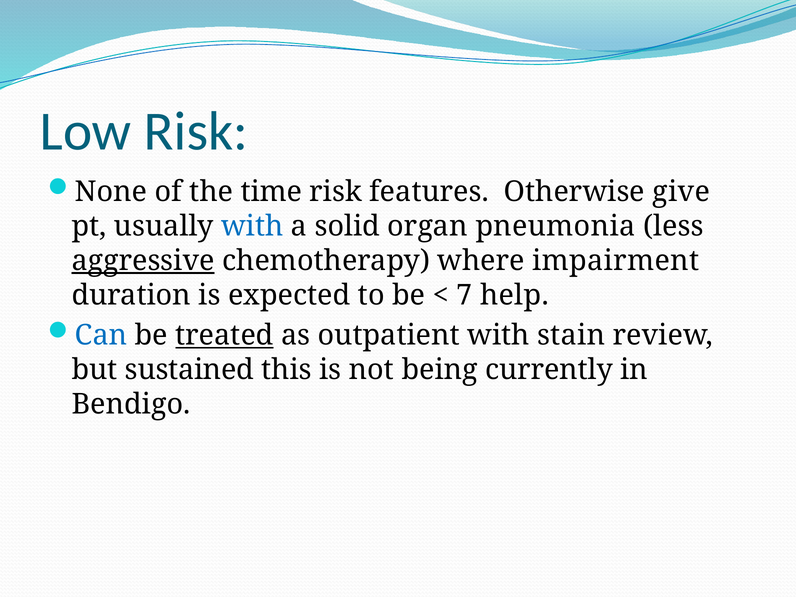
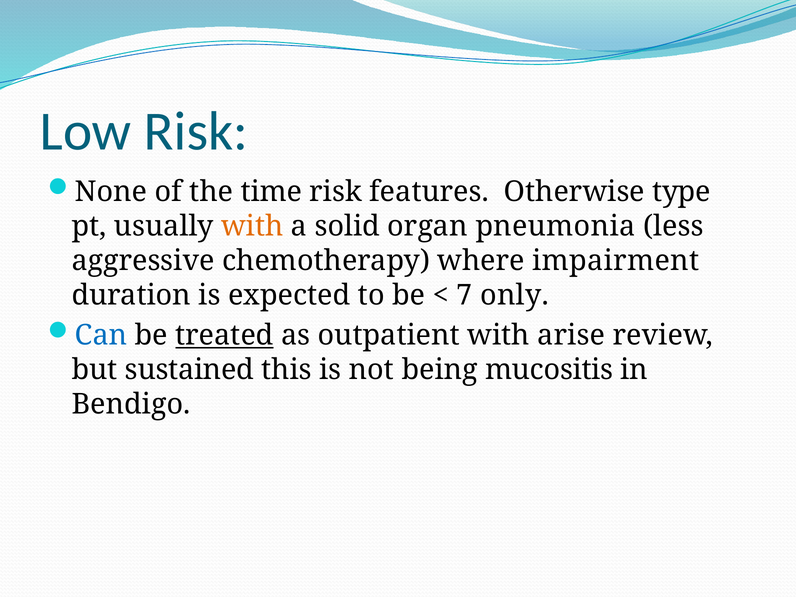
give: give -> type (681, 192)
with colour: blue -> orange (252, 226)
aggressive underline: present -> none (143, 261)
help: help -> only (514, 295)
stain: stain -> arise (571, 335)
currently: currently -> mucositis (549, 370)
